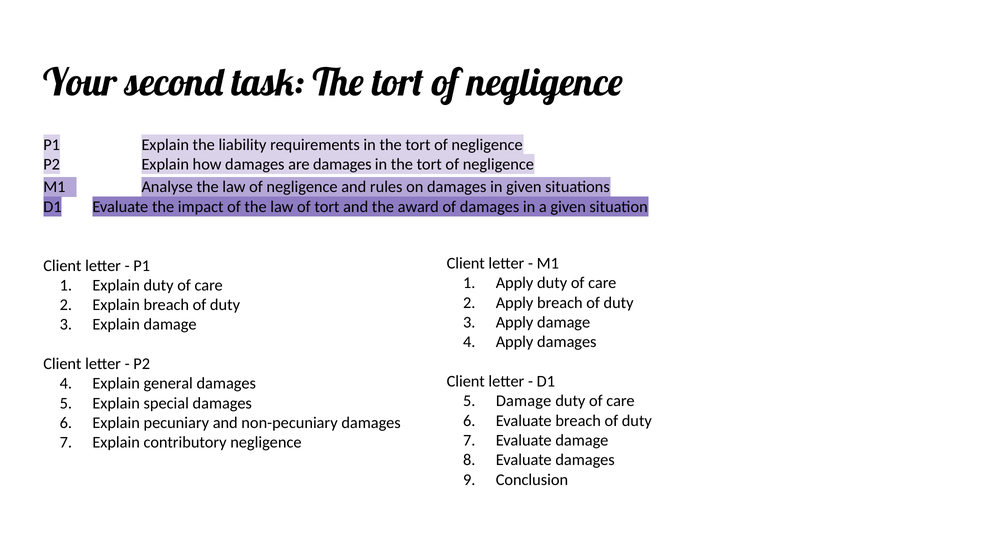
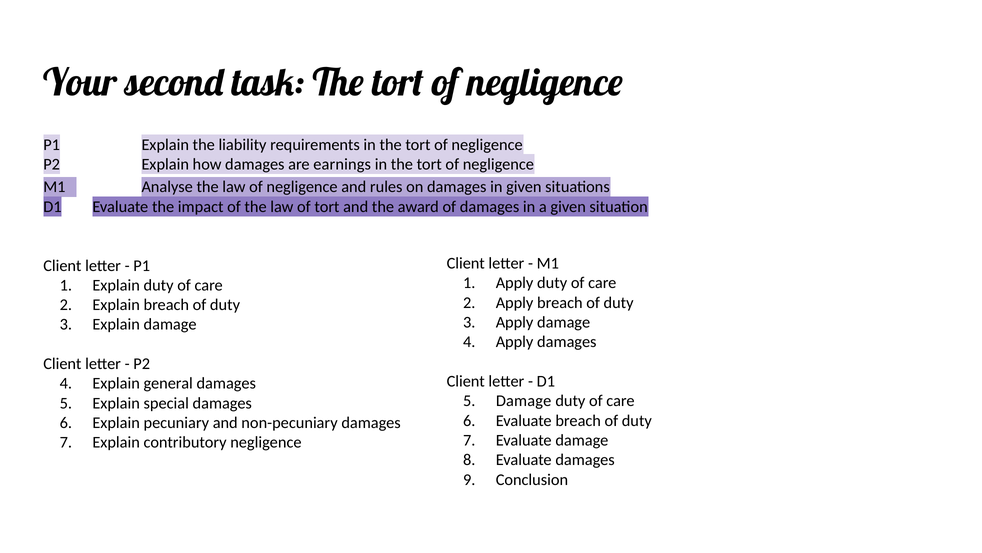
are damages: damages -> earnings (342, 164)
